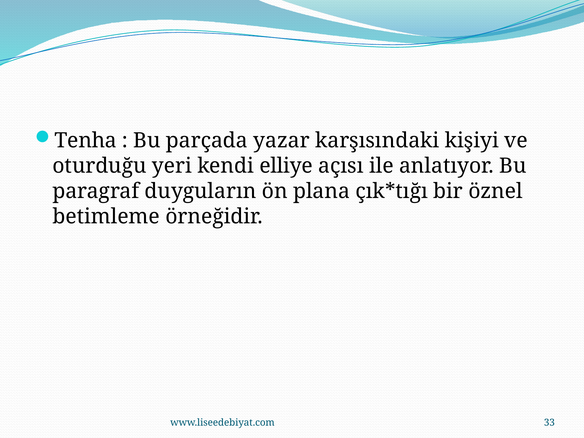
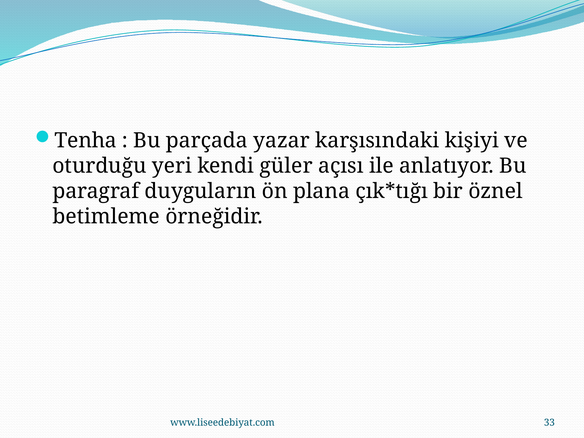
elliye: elliye -> güler (286, 166)
